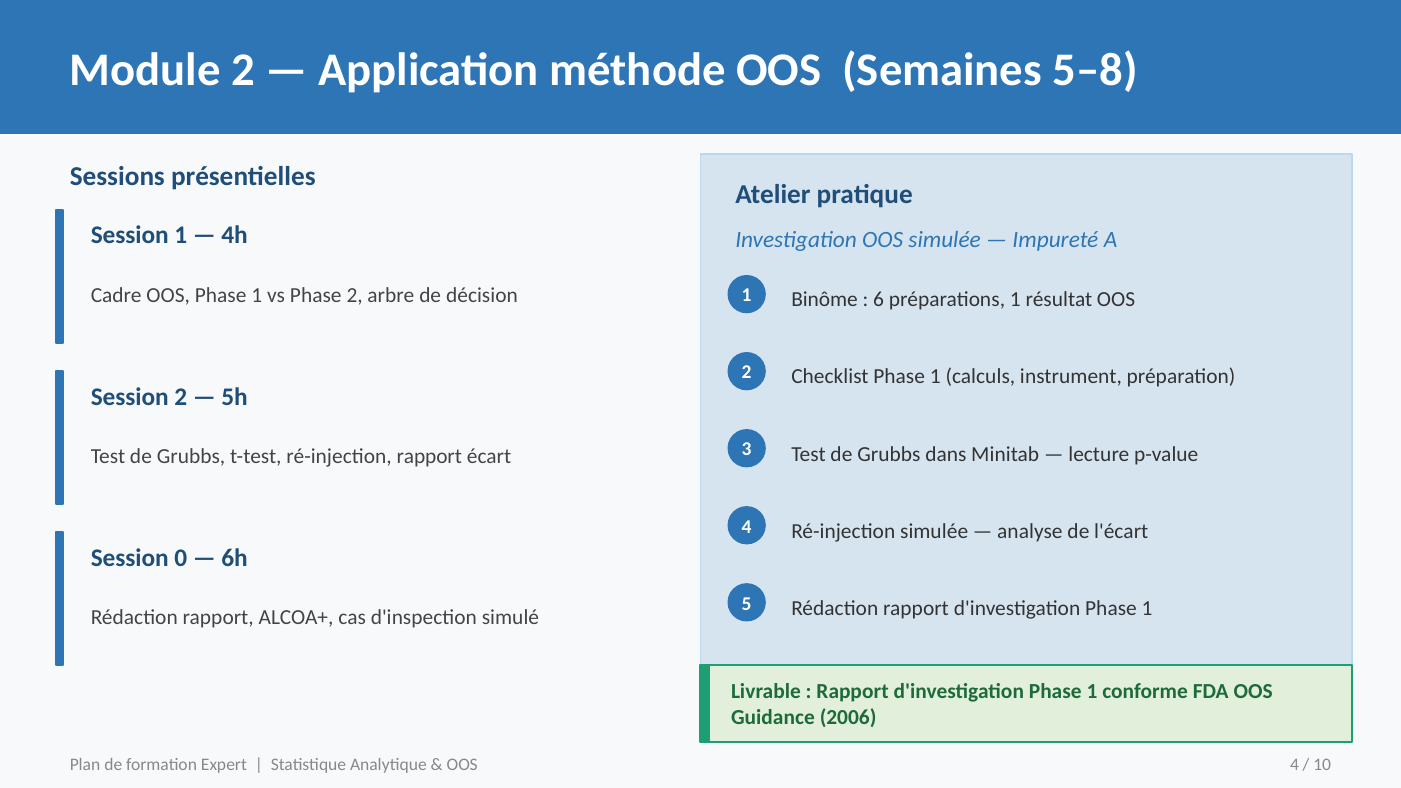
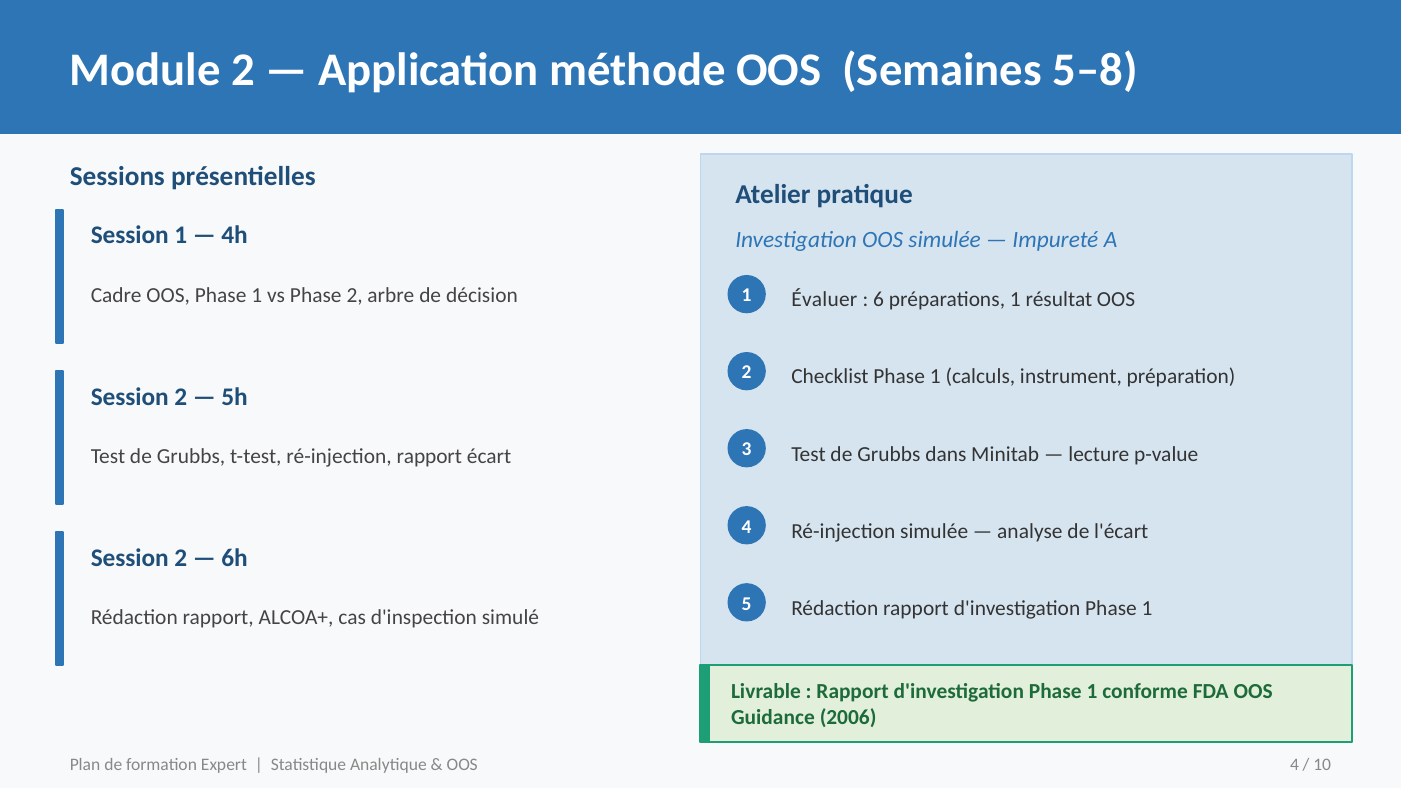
Binôme: Binôme -> Évaluer (824, 300)
0: 0 -> 2 (181, 558)
